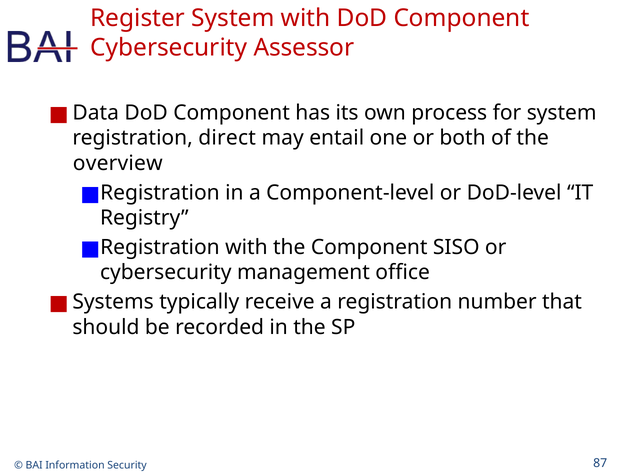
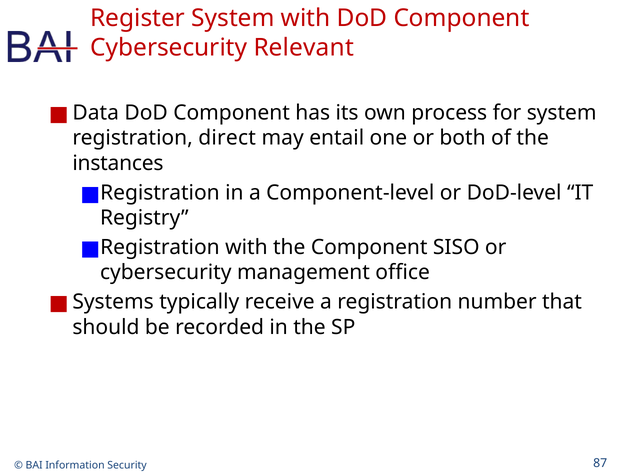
Assessor: Assessor -> Relevant (304, 47)
overview: overview -> instances (118, 163)
